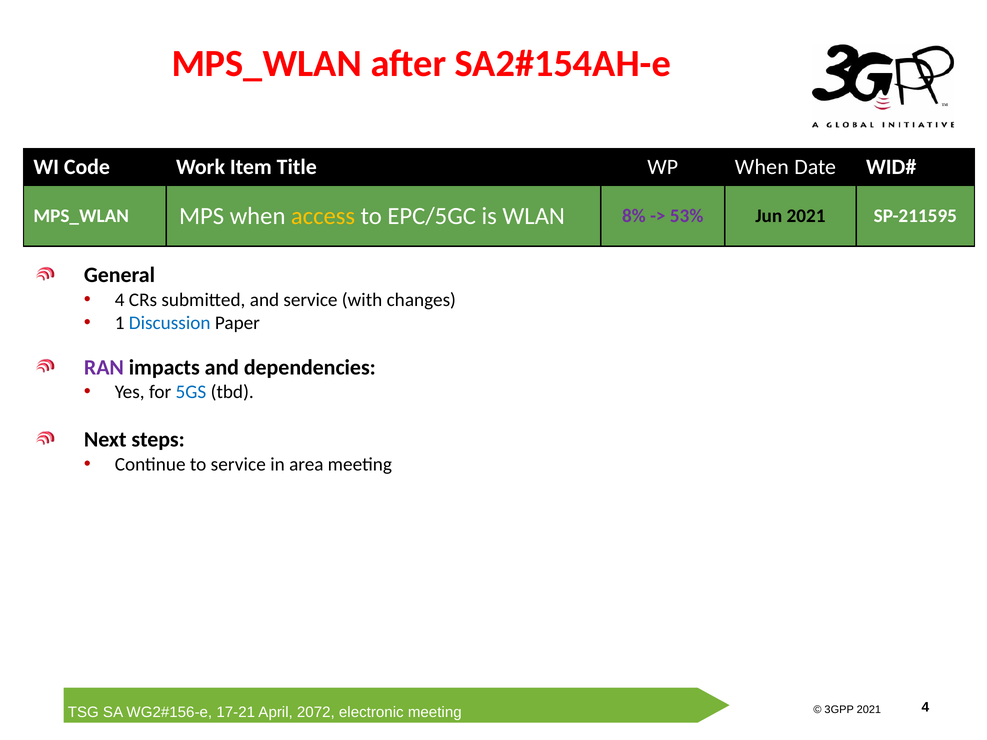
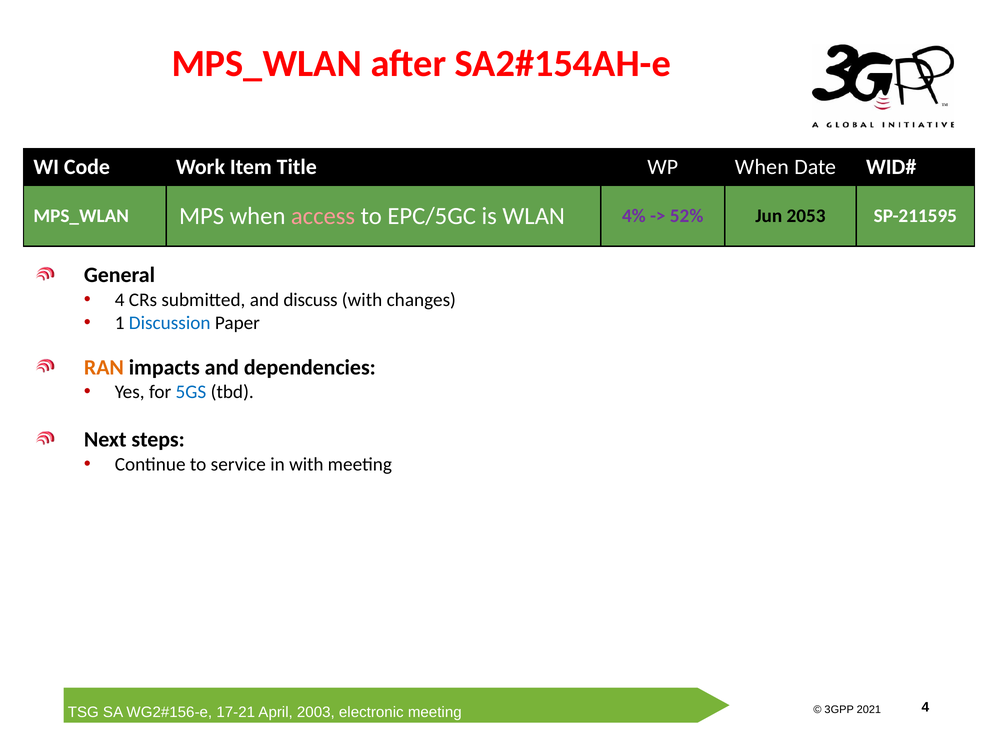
access colour: yellow -> pink (323, 216)
8%: 8% -> 4% (634, 216)
53%: 53% -> 52% (687, 216)
Jun 2021: 2021 -> 2053 (806, 216)
and service: service -> discuss (311, 300)
RAN colour: purple -> orange (104, 367)
in area: area -> with (306, 464)
2072: 2072 -> 2003 (316, 713)
